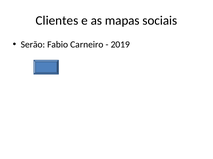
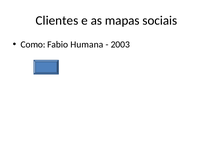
Serão: Serão -> Como (33, 45)
Carneiro: Carneiro -> Humana (87, 45)
2019: 2019 -> 2003 (120, 45)
